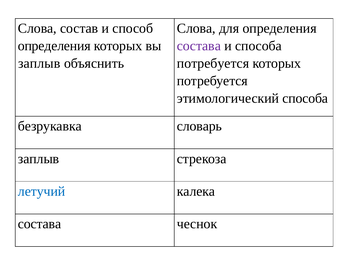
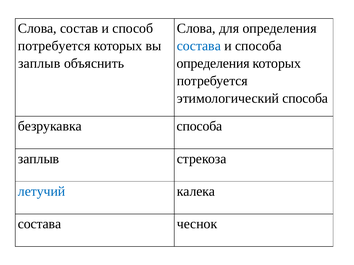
определения: определения -> потребуется (54, 46)
состава colour: purple -> blue (199, 46)
потребуется: потребуется -> определения (213, 63)
безрукавка словарь: словарь -> способа (199, 126)
